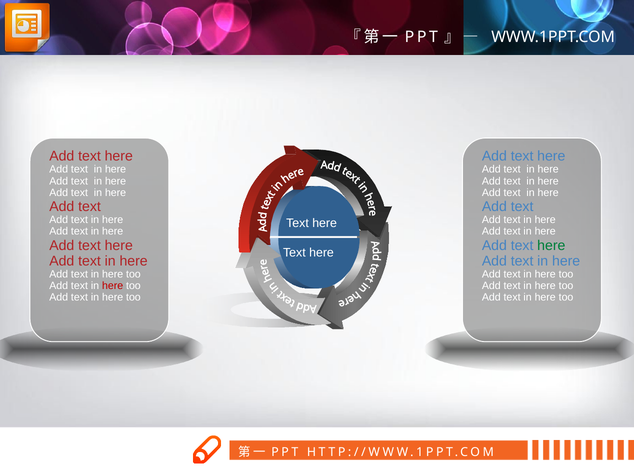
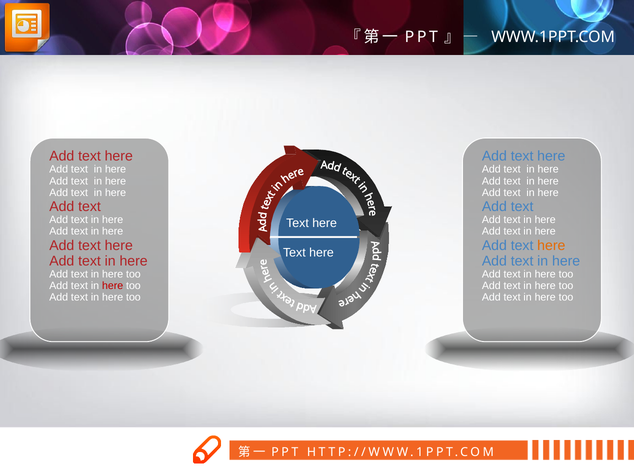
here colour: green -> orange (551, 245)
